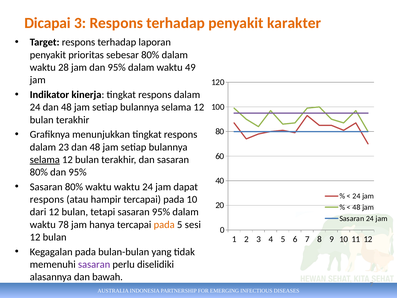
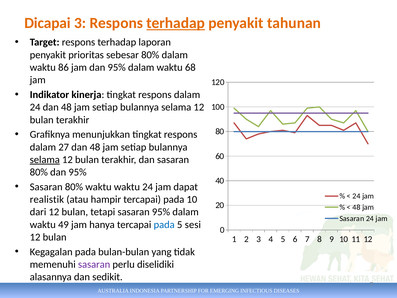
terhadap underline: none -> present (176, 23)
karakter: karakter -> tahunan (294, 23)
28: 28 -> 86 (63, 67)
49: 49 -> 68 (190, 67)
23: 23 -> 27 (64, 147)
respons: respons -> realistik (47, 199)
78: 78 -> 49 (63, 224)
pada colour: orange -> blue (164, 224)
bawah: bawah -> sedikit (107, 277)
